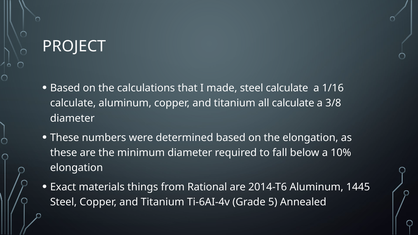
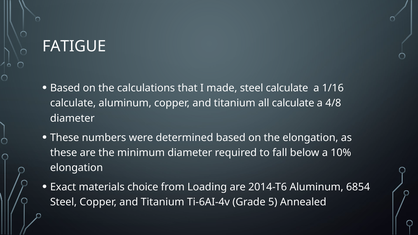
PROJECT: PROJECT -> FATIGUE (74, 46)
3/8: 3/8 -> 4/8 (333, 103)
things: things -> choice (143, 187)
Rational: Rational -> Loading (207, 187)
1445: 1445 -> 6854 (358, 187)
